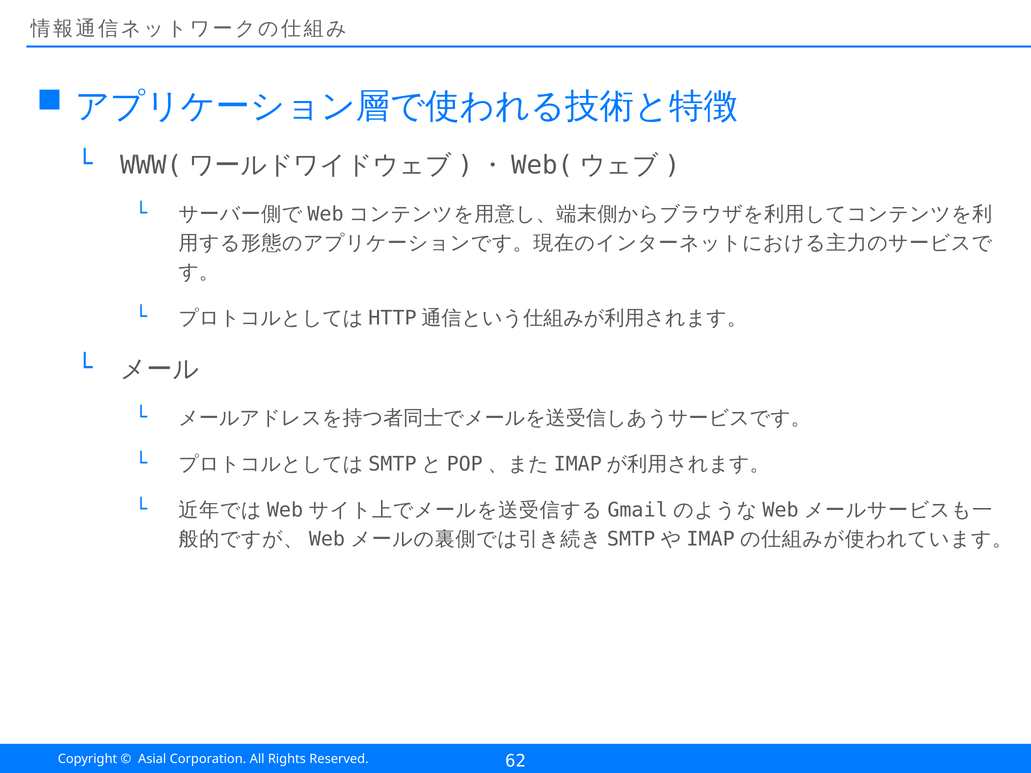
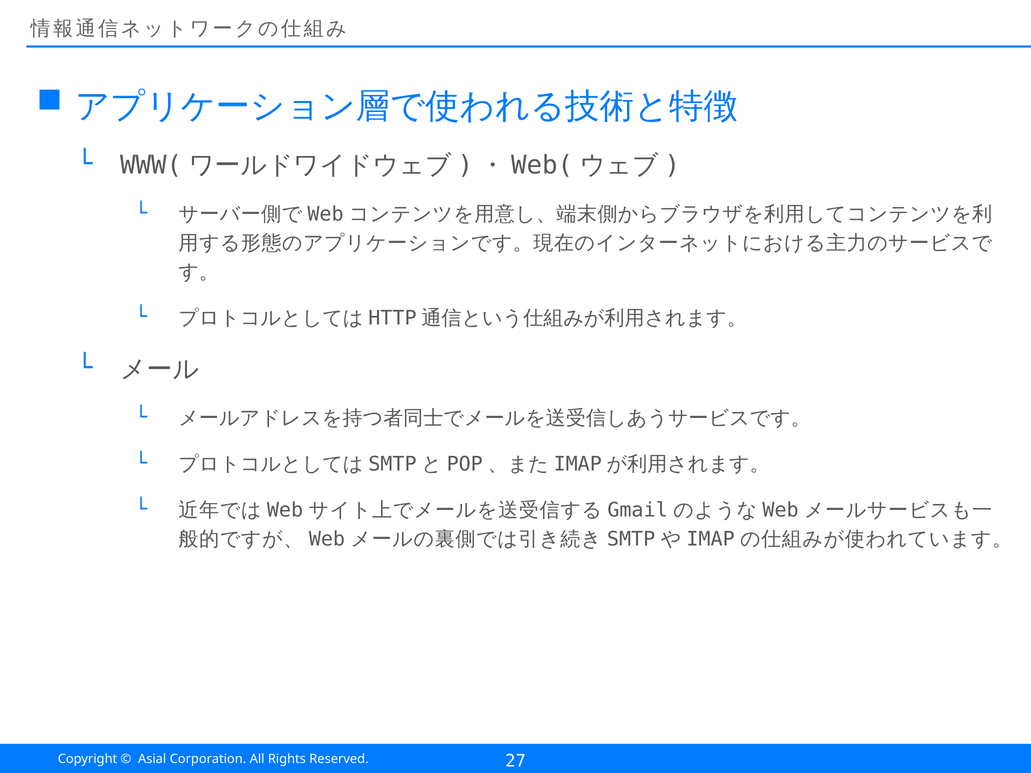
62: 62 -> 27 (516, 761)
